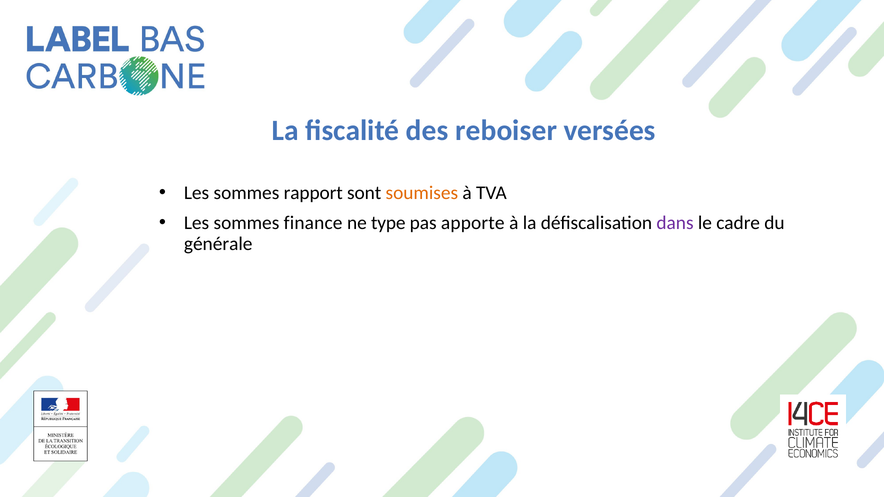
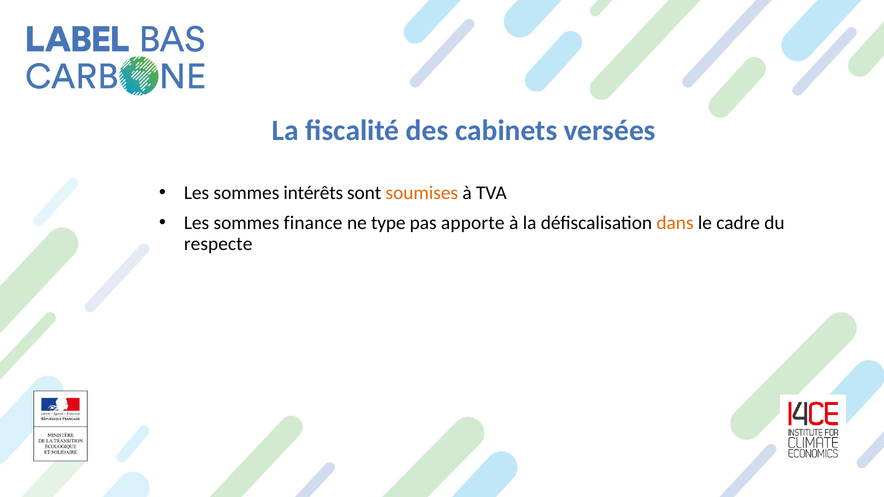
reboiser: reboiser -> cabinets (506, 130)
rapport: rapport -> intérêts (313, 193)
dans colour: purple -> orange (675, 223)
générale: générale -> respecte (218, 244)
